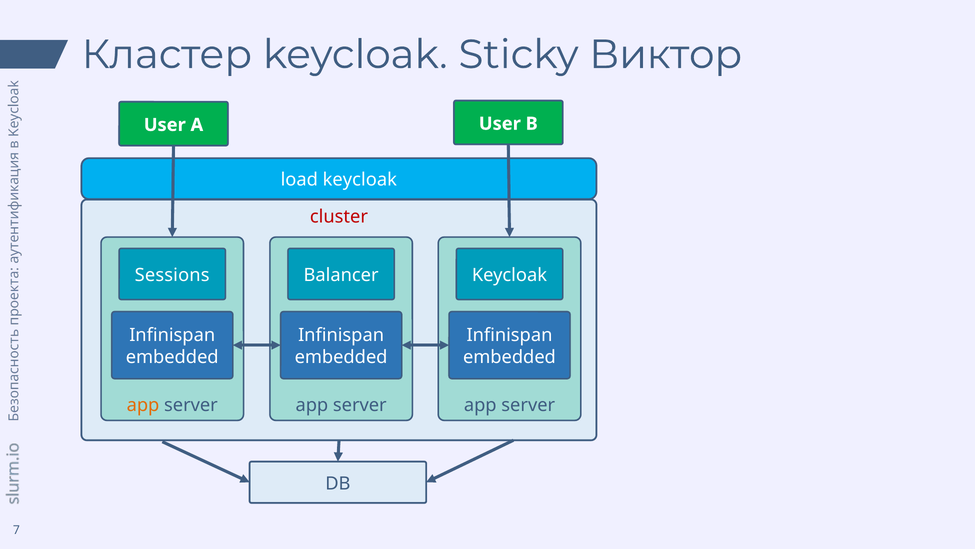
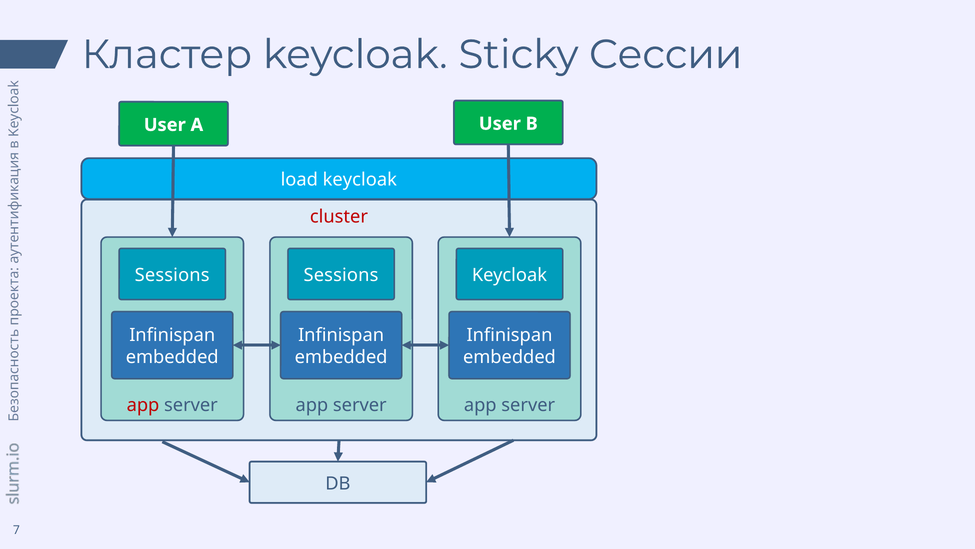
Виктор: Виктор -> Сессии (666, 55)
Balancer: Balancer -> Sessions (341, 275)
app colour: orange -> red (143, 405)
